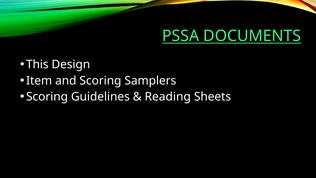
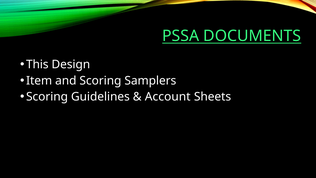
Reading: Reading -> Account (168, 97)
